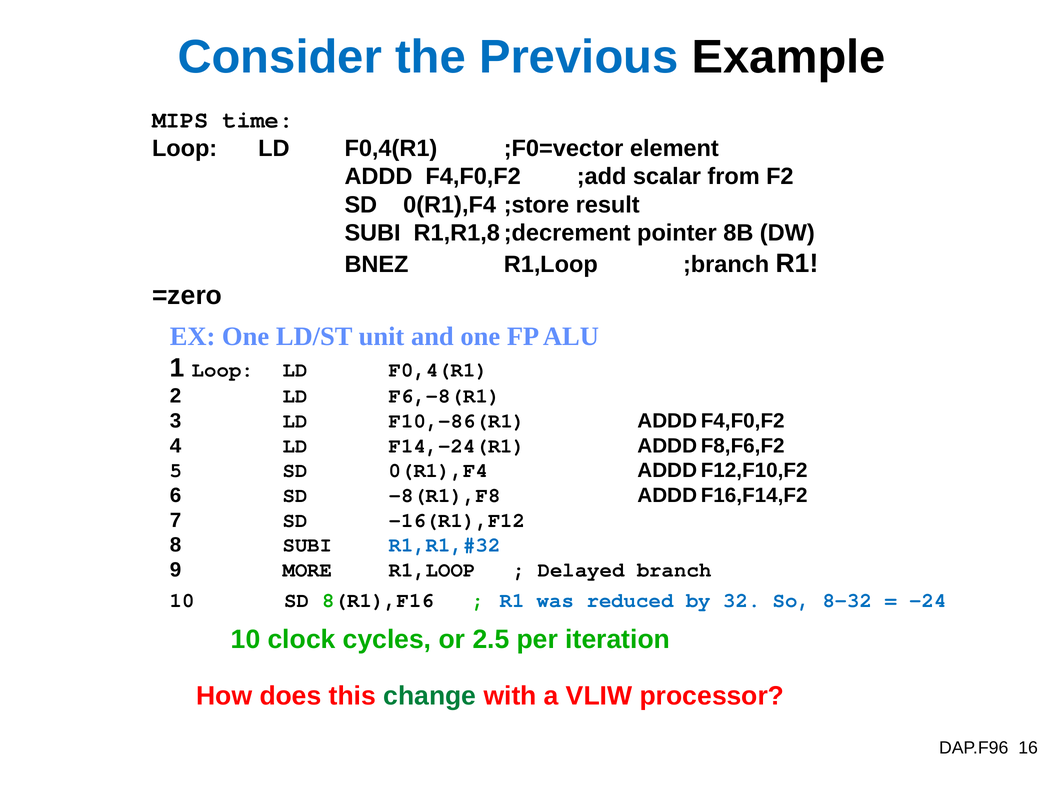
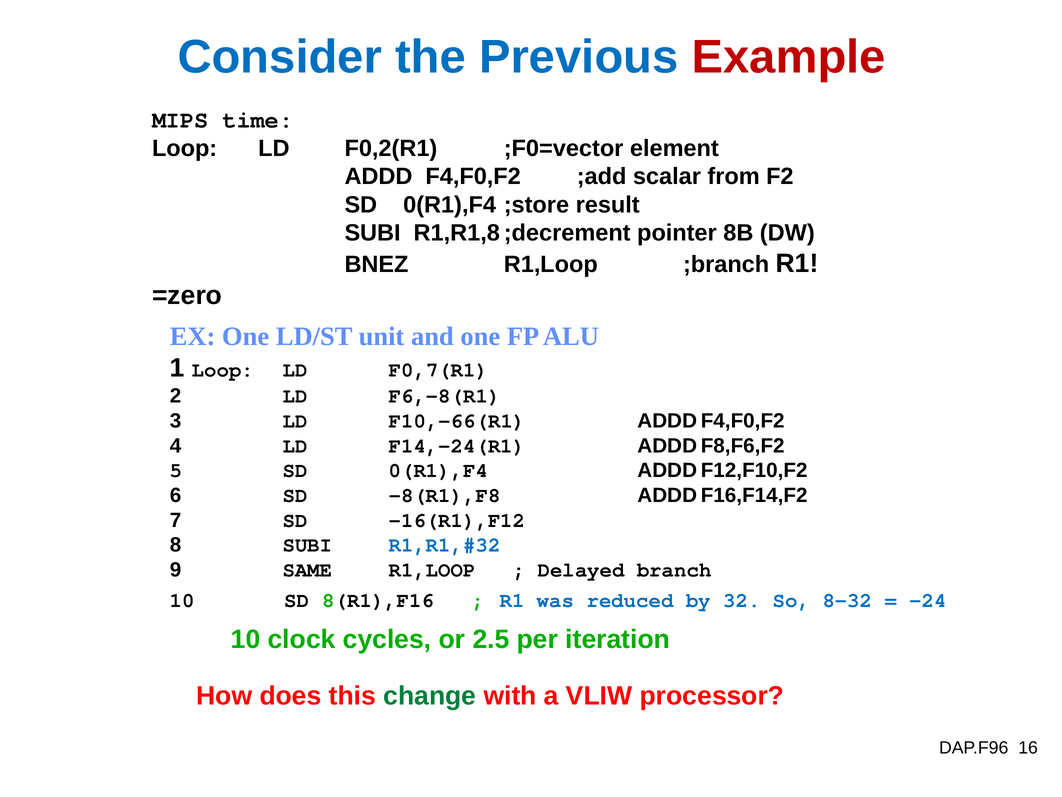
Example colour: black -> red (789, 57)
F0,4(R1: F0,4(R1 -> F0,2(R1 (391, 148)
1 Loop LD F0,4(R1: F0,4(R1 -> F0,7(R1 (438, 370)
F10,-86(R1: F10,-86(R1 -> F10,-66(R1 (457, 421)
MORE: MORE -> SAME (307, 569)
